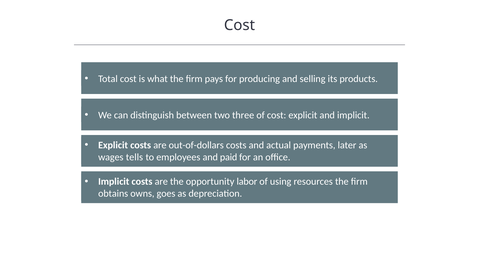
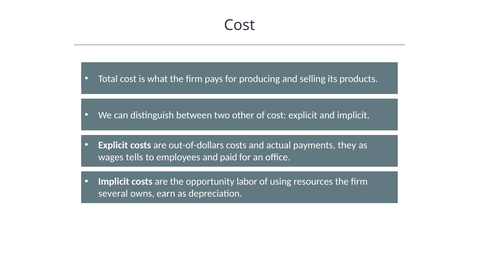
three: three -> other (243, 115)
later: later -> they (347, 145)
obtains: obtains -> several (113, 193)
goes: goes -> earn (166, 193)
